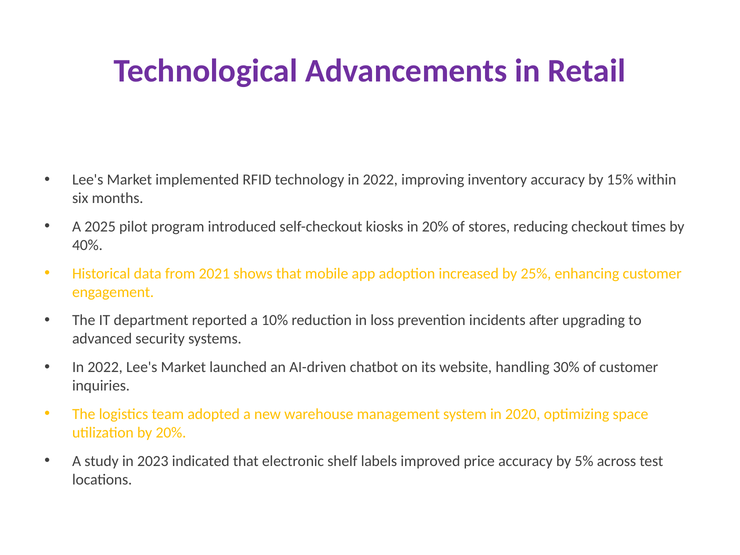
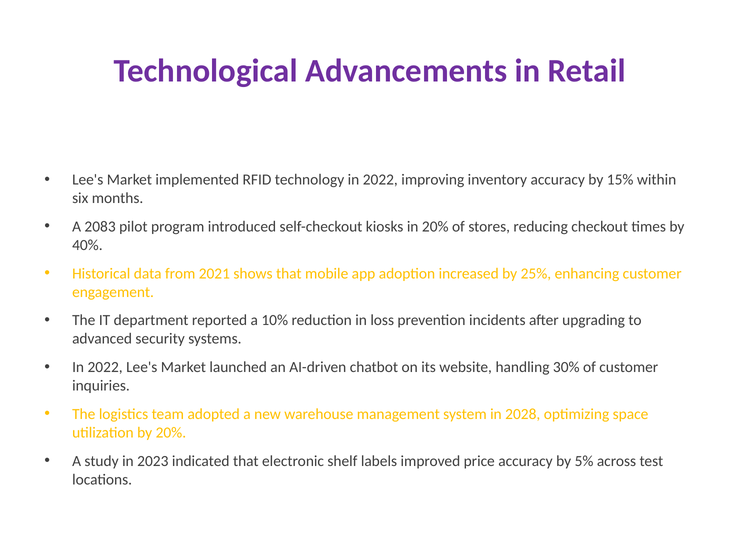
2025: 2025 -> 2083 (100, 227)
2020: 2020 -> 2028 (523, 414)
